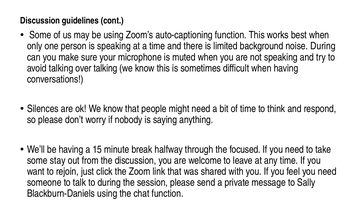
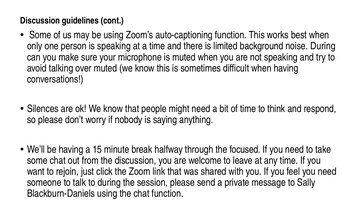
over talking: talking -> muted (105, 68)
some stay: stay -> chat (58, 161)
